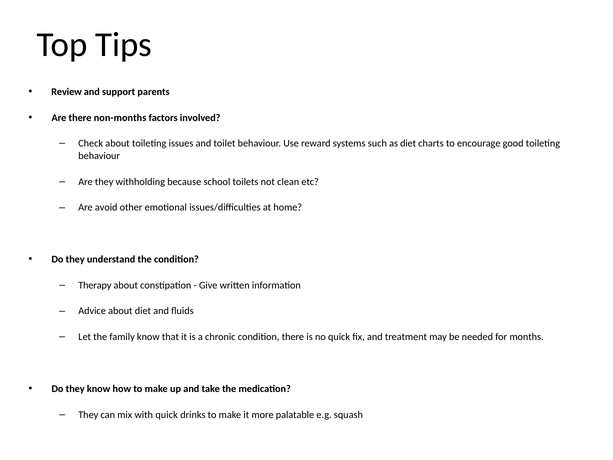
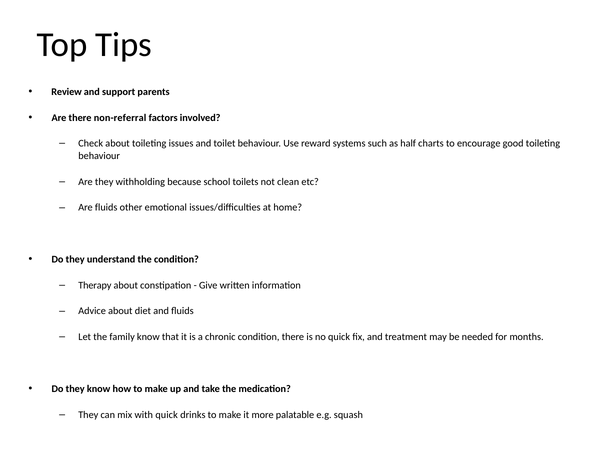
non-months: non-months -> non-referral (120, 118)
as diet: diet -> half (408, 143)
Are avoid: avoid -> fluids (106, 207)
